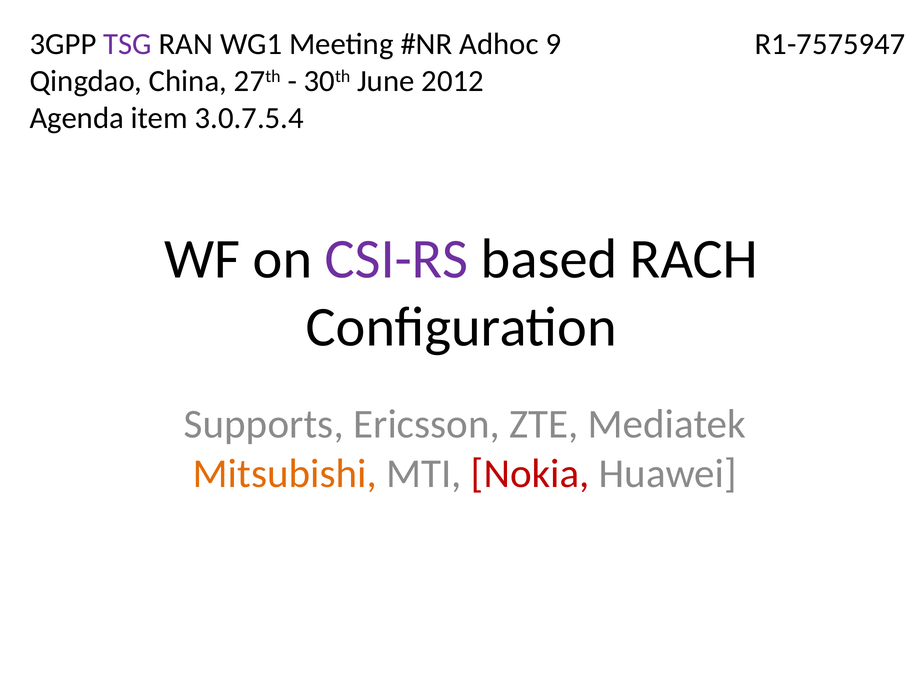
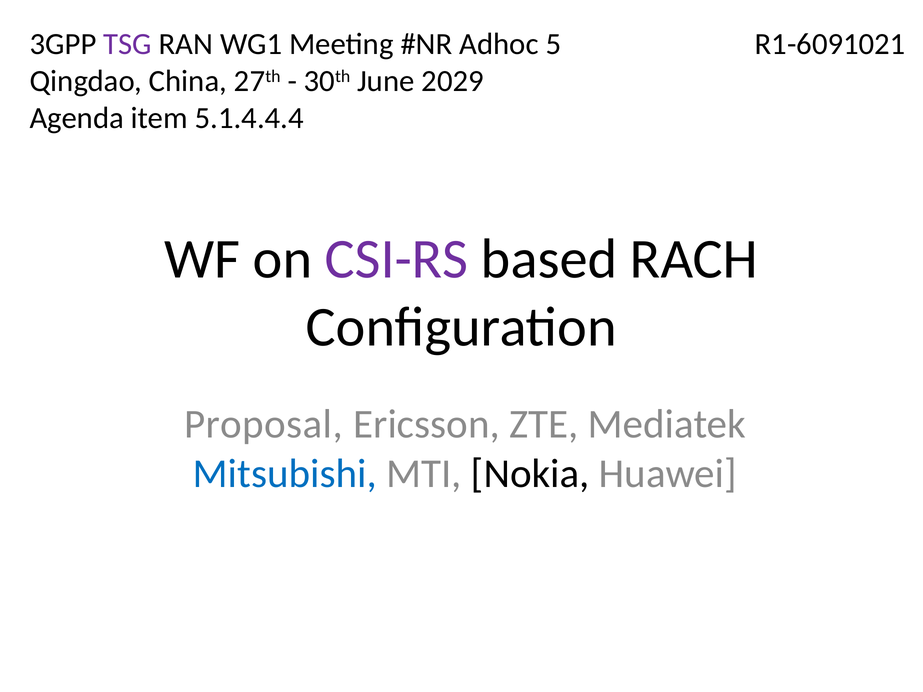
9: 9 -> 5 (553, 44)
R1-7575947: R1-7575947 -> R1-6091021 (830, 44)
2012: 2012 -> 2029 (453, 81)
3.0.7.5.4: 3.0.7.5.4 -> 5.1.4.4.4 (249, 118)
Supports: Supports -> Proposal (264, 424)
Mitsubishi colour: orange -> blue (285, 474)
Nokia colour: red -> black (530, 474)
